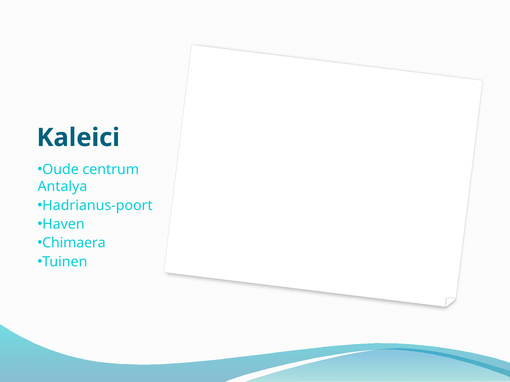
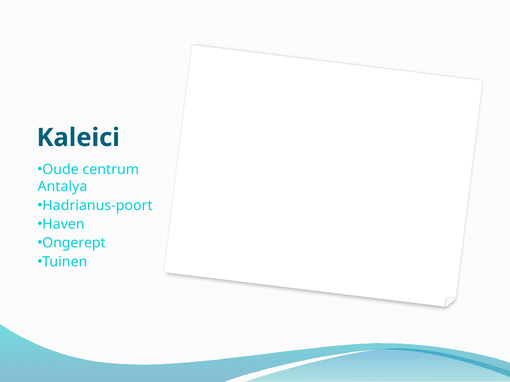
Chimaera: Chimaera -> Ongerept (74, 243)
